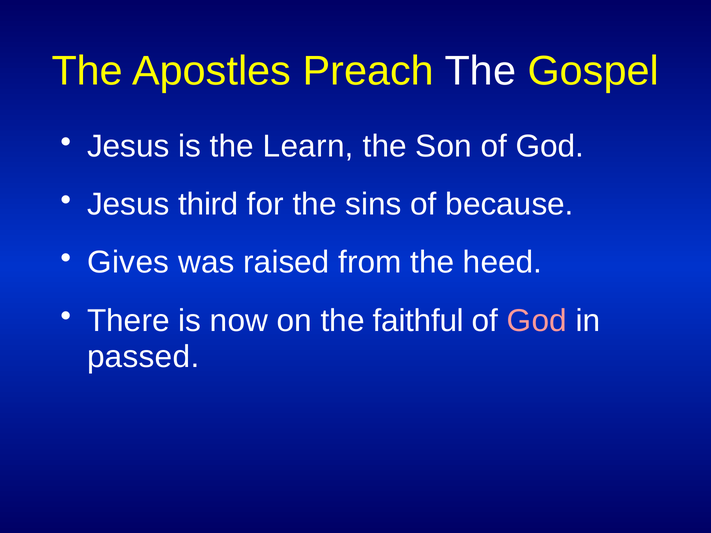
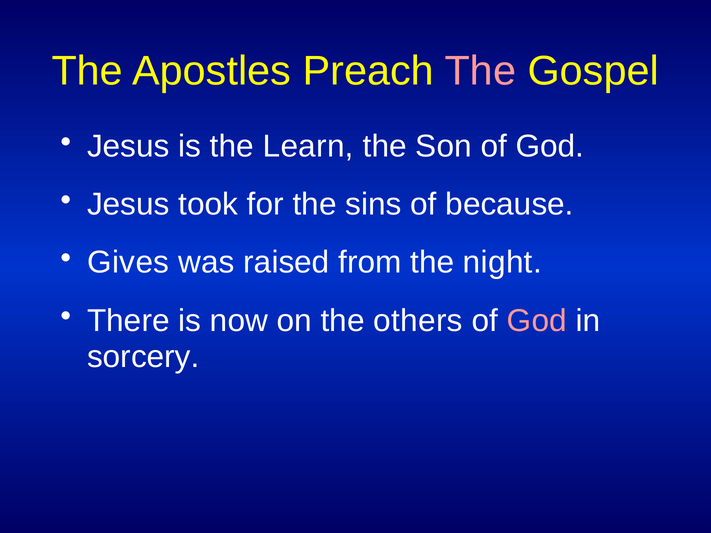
The colour: white -> pink (480, 71)
third: third -> took (208, 205)
heed: heed -> night (502, 263)
faithful: faithful -> others (418, 321)
passed: passed -> sorcery (143, 357)
